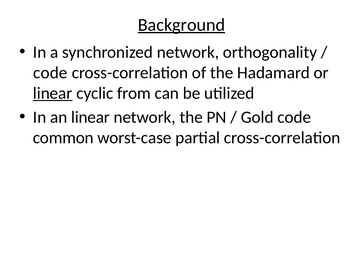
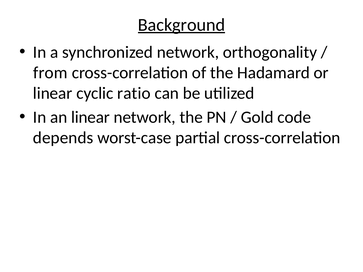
code: code -> from (50, 73)
linear underline: present -> none (53, 93)
from: from -> ratio (134, 93)
common: common -> depends (63, 138)
